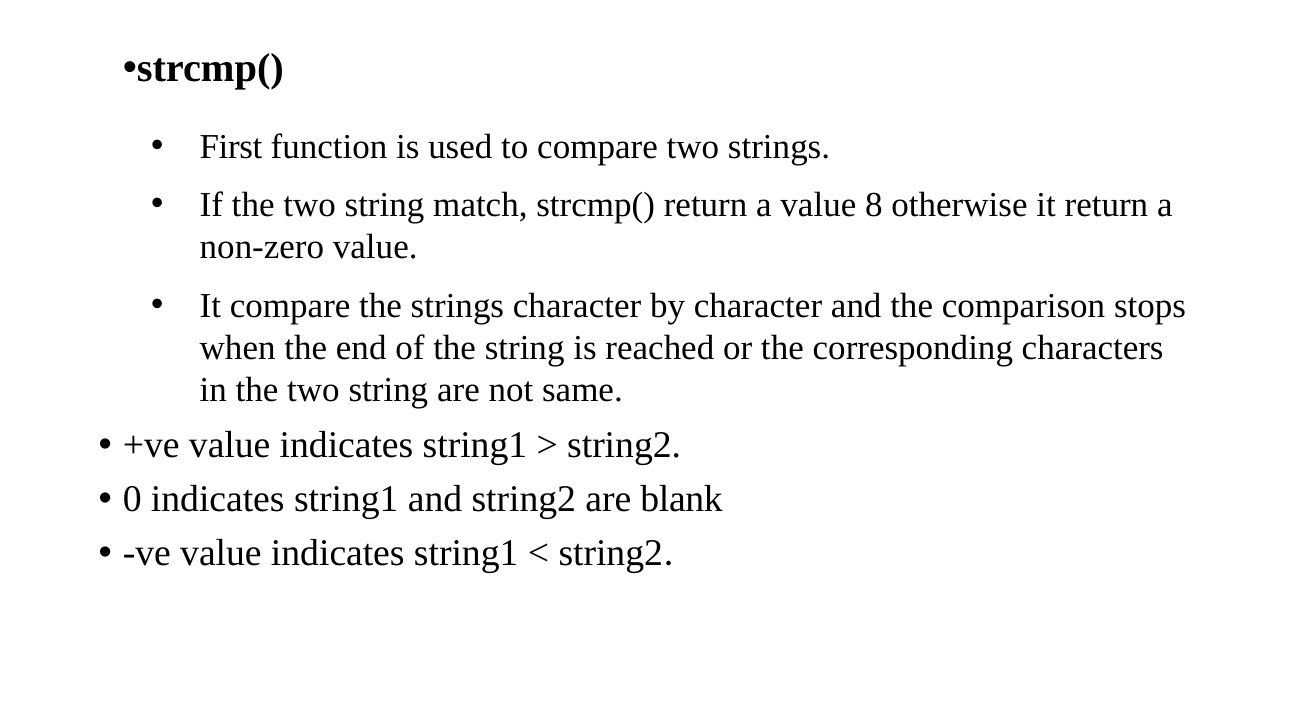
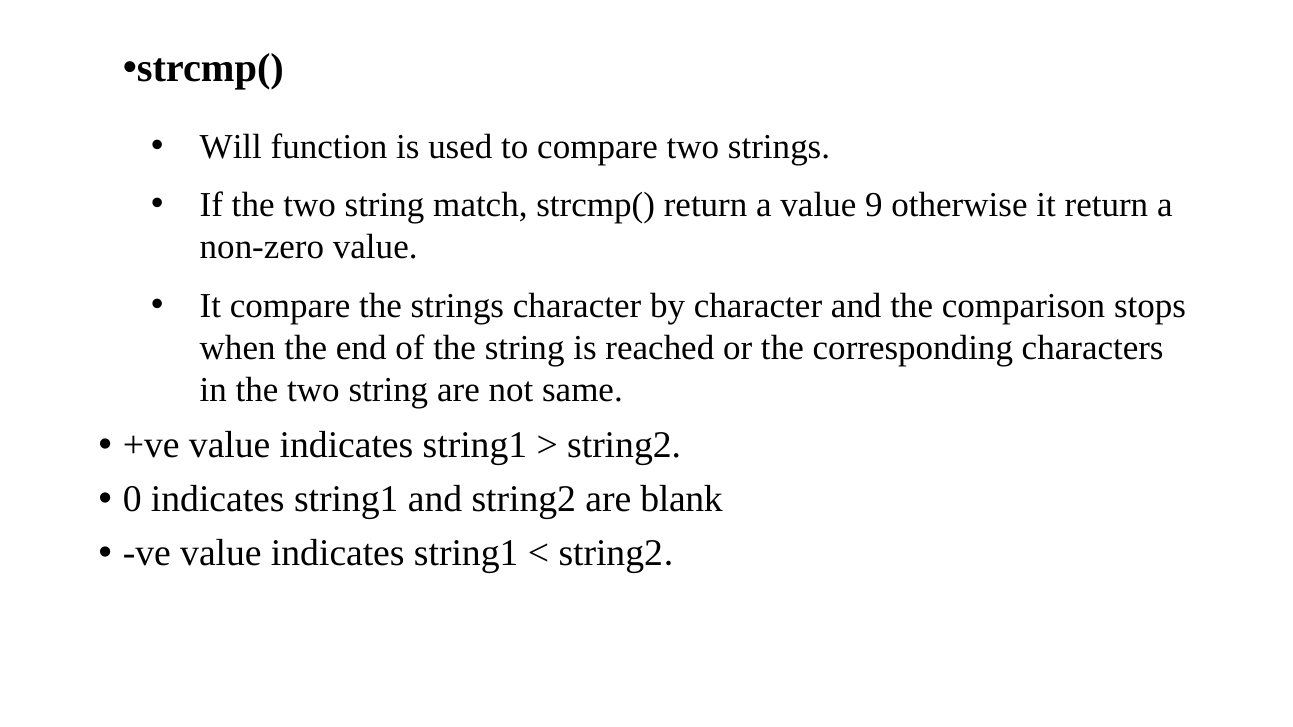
First: First -> Will (231, 147)
8: 8 -> 9 (874, 205)
